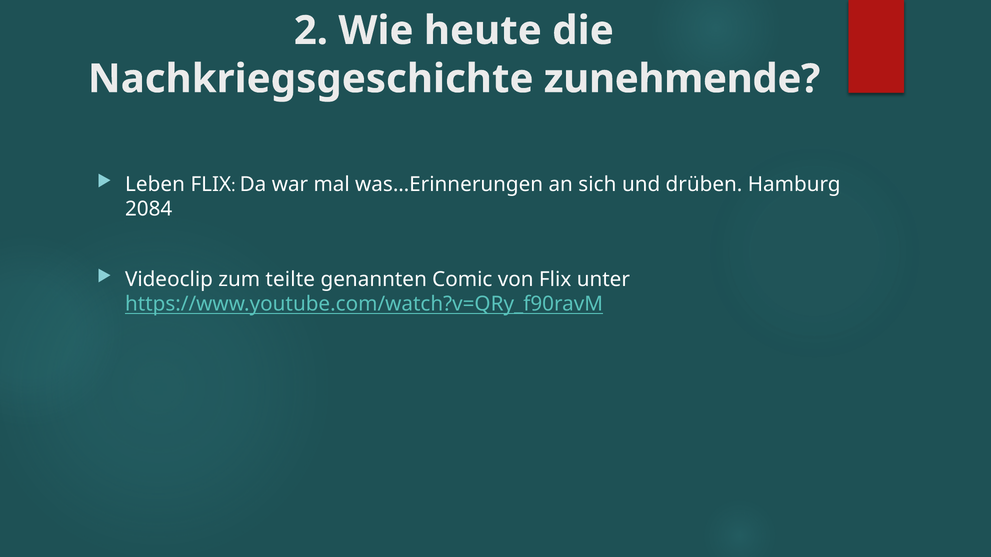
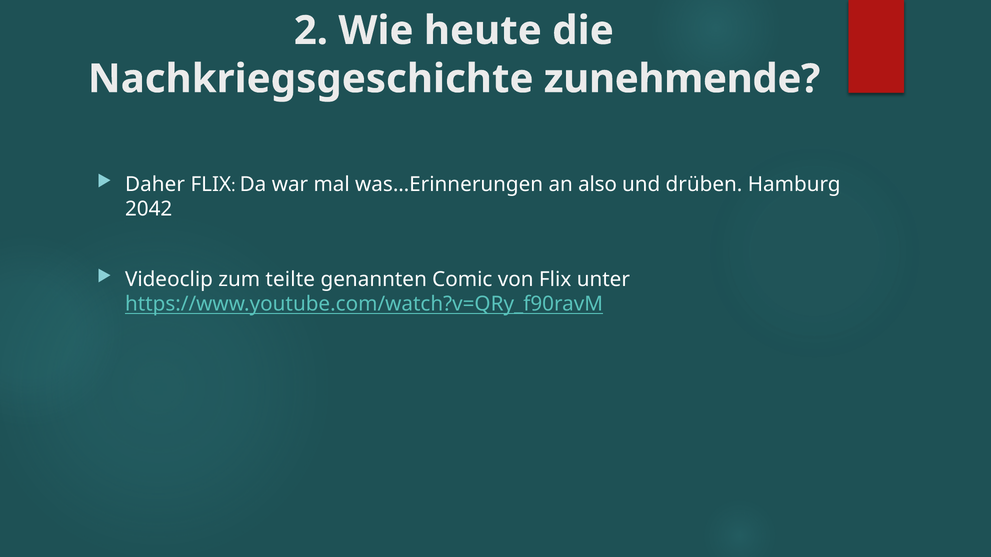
Leben: Leben -> Daher (155, 184)
sich: sich -> also (598, 184)
2084: 2084 -> 2042 (149, 209)
